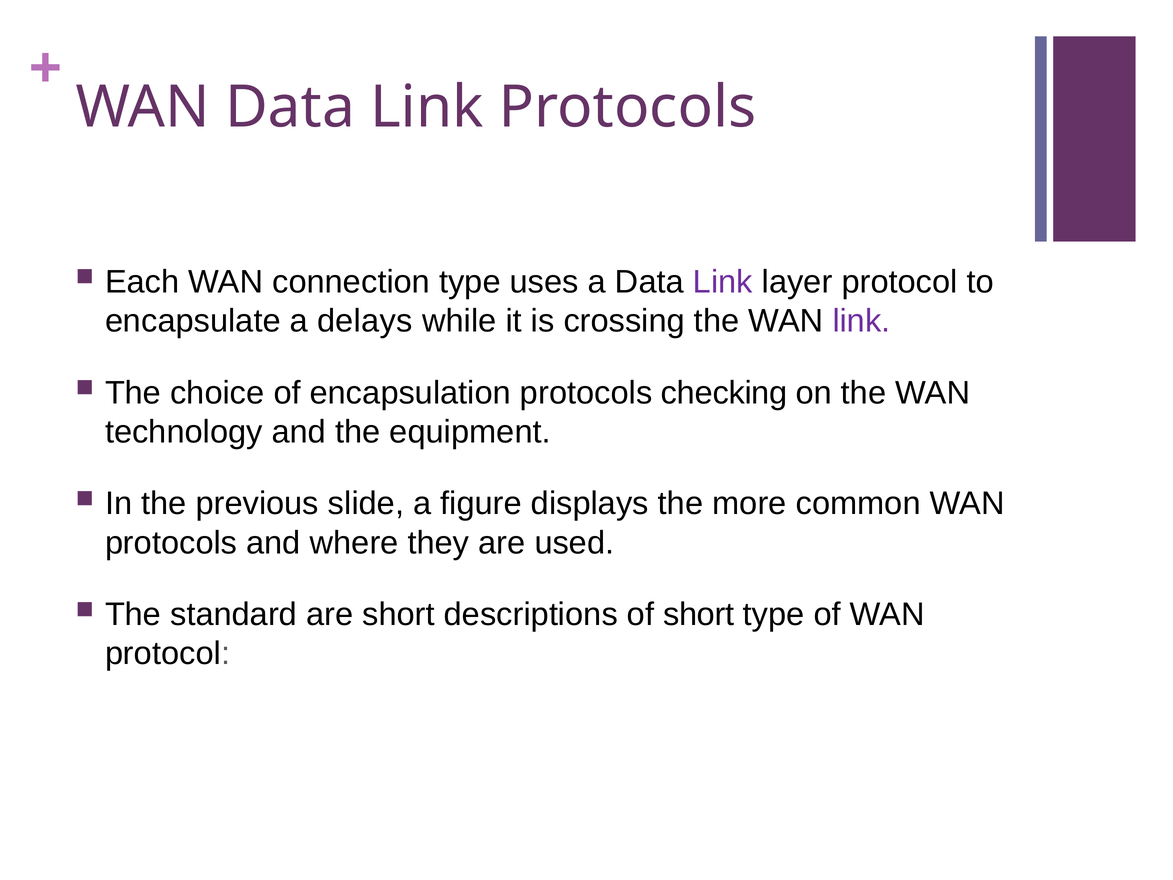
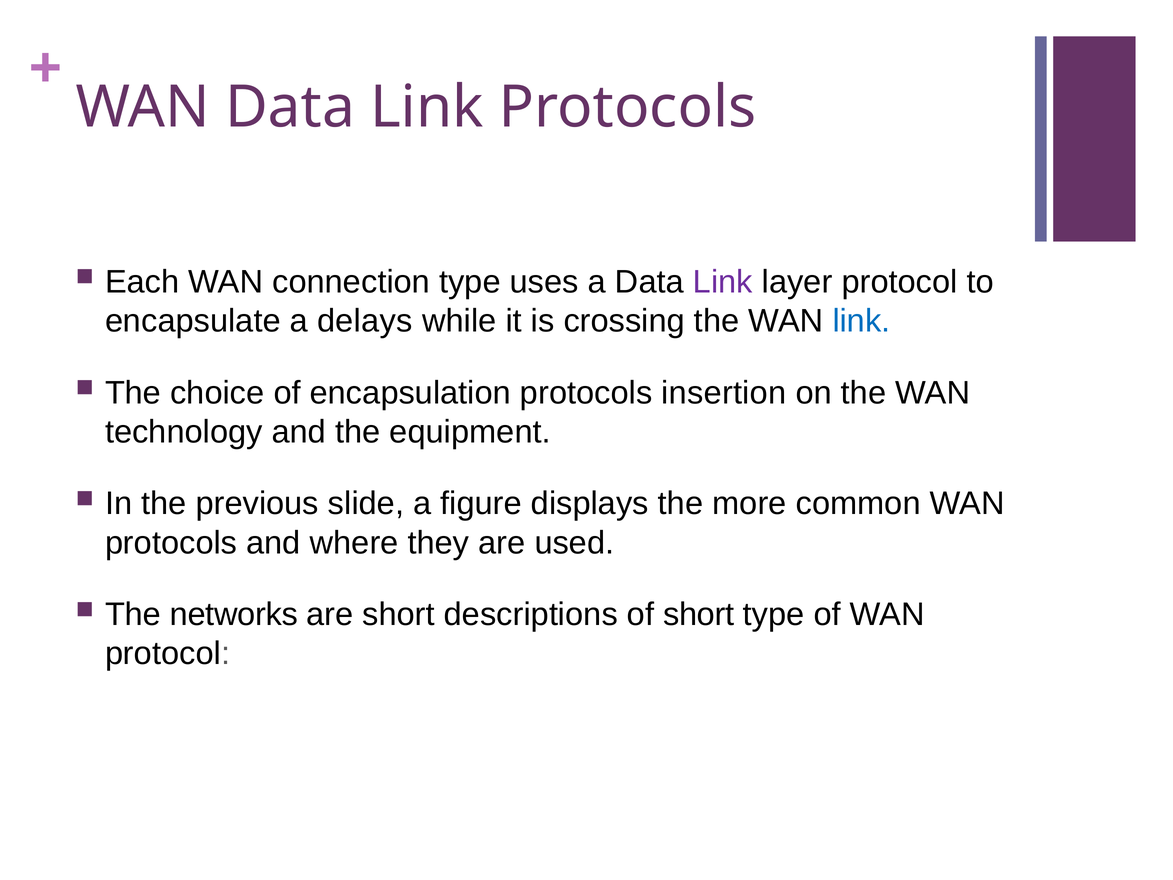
link colour: purple -> blue (861, 321)
checking: checking -> insertion (724, 393)
standard: standard -> networks (234, 614)
